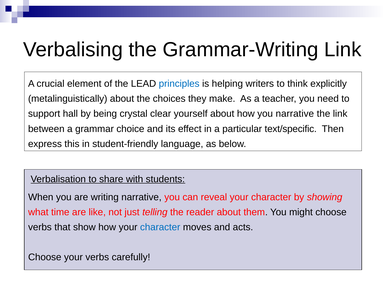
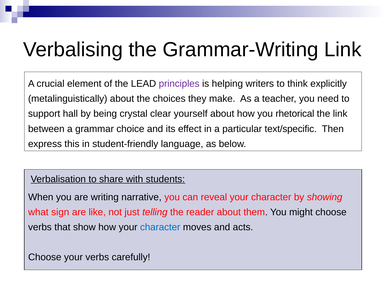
principles colour: blue -> purple (179, 84)
you narrative: narrative -> rhetorical (295, 114)
time: time -> sign (60, 212)
